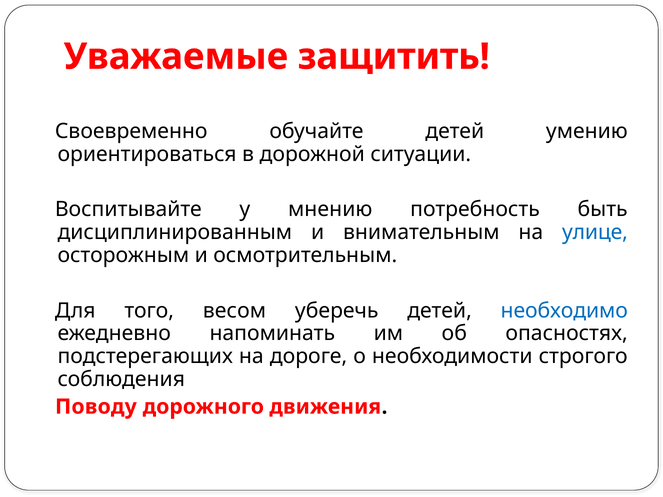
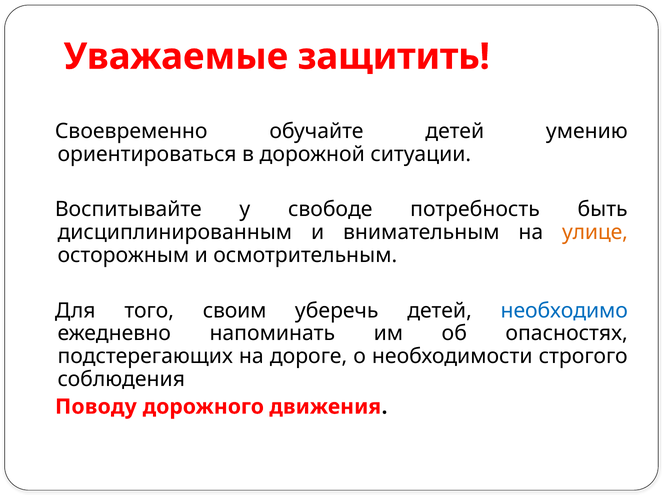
мнению: мнению -> свободе (330, 210)
улице colour: blue -> orange (595, 232)
весом: весом -> своим (235, 311)
